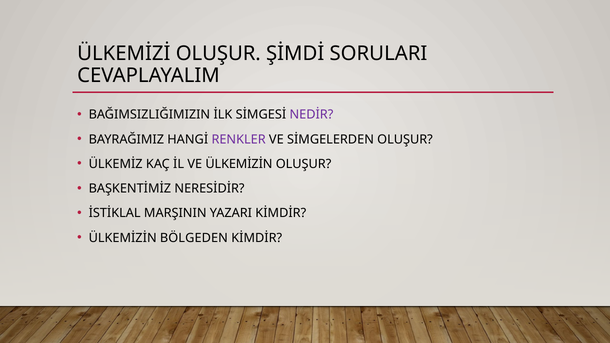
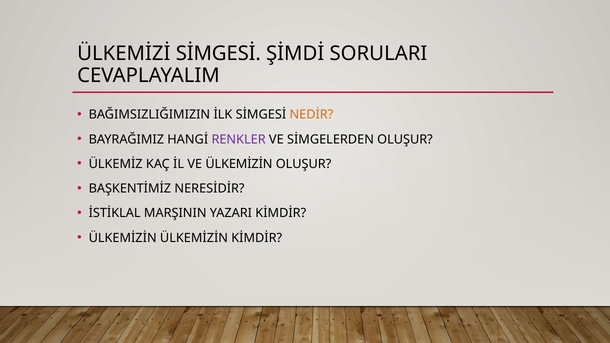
ÜLKEMİZİ OLUŞUR: OLUŞUR -> SİMGESİ (218, 53)
NEDİR colour: purple -> orange (311, 115)
ÜLKEMİZİN BÖLGEDEN: BÖLGEDEN -> ÜLKEMİZİN (194, 238)
